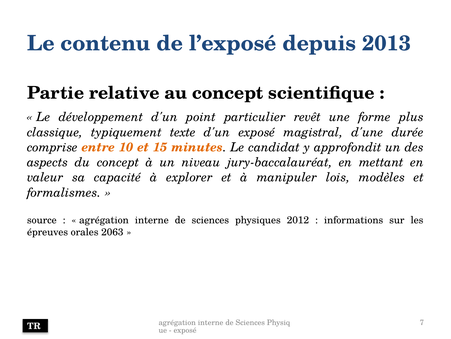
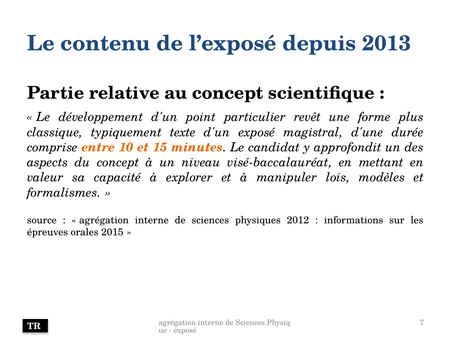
jury-baccalauréat: jury-baccalauréat -> visé-baccalauréat (280, 162)
2063: 2063 -> 2015 (112, 232)
